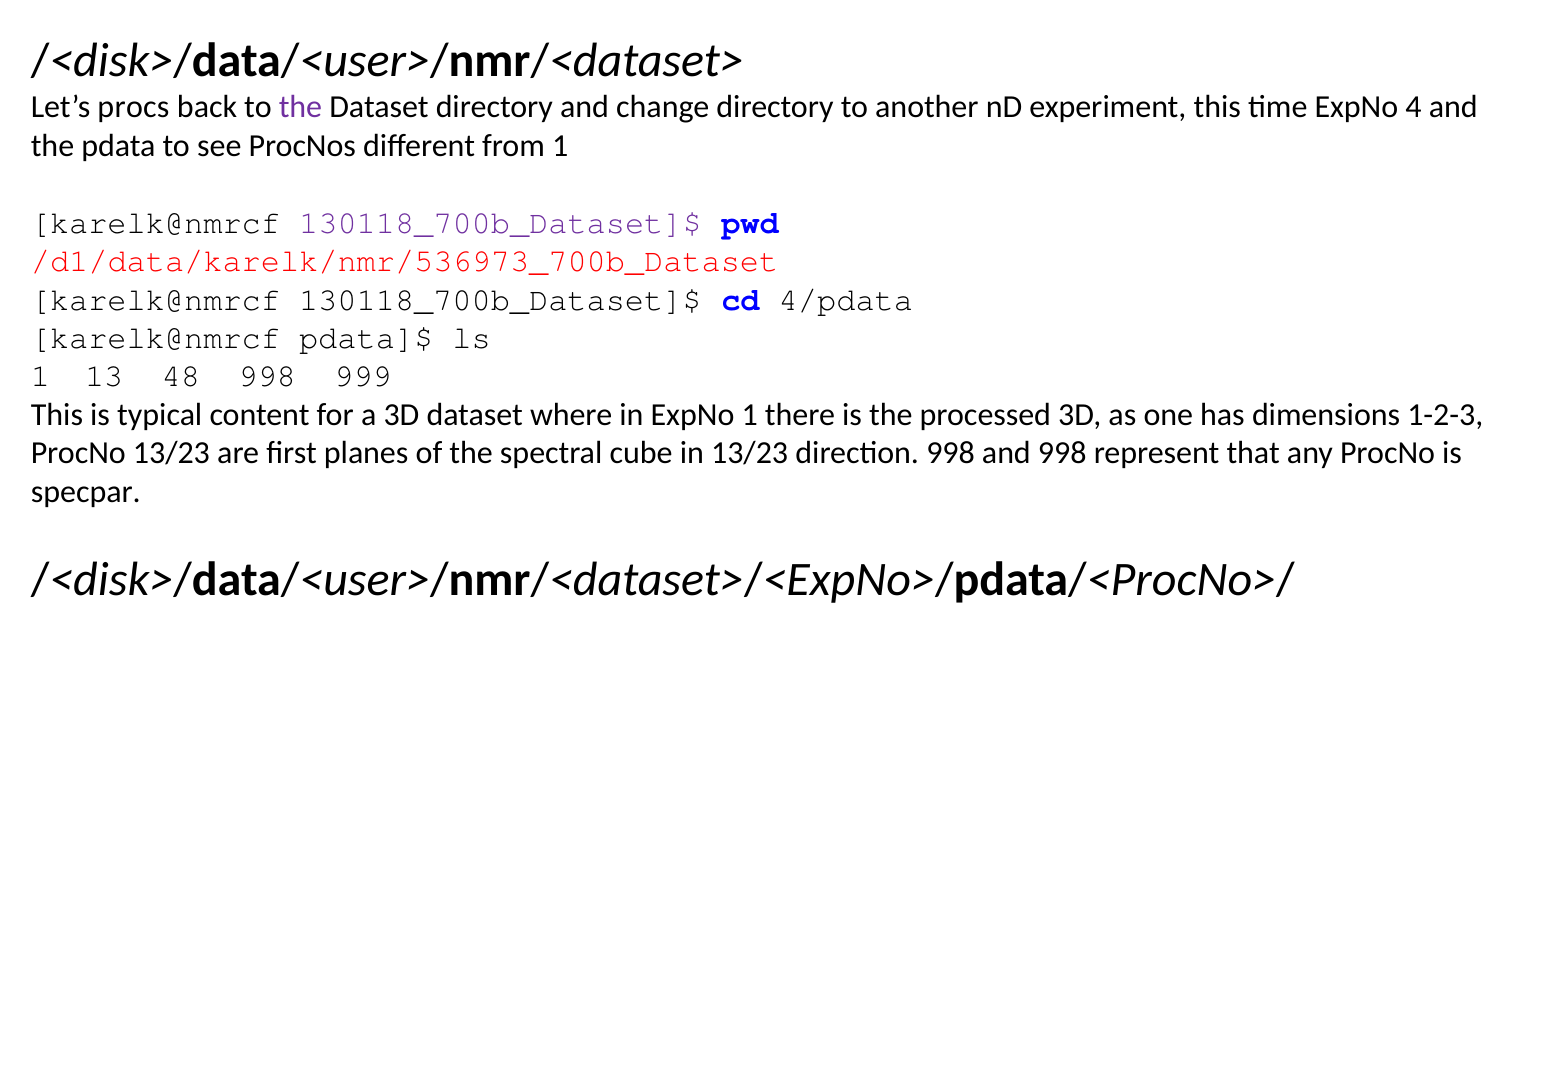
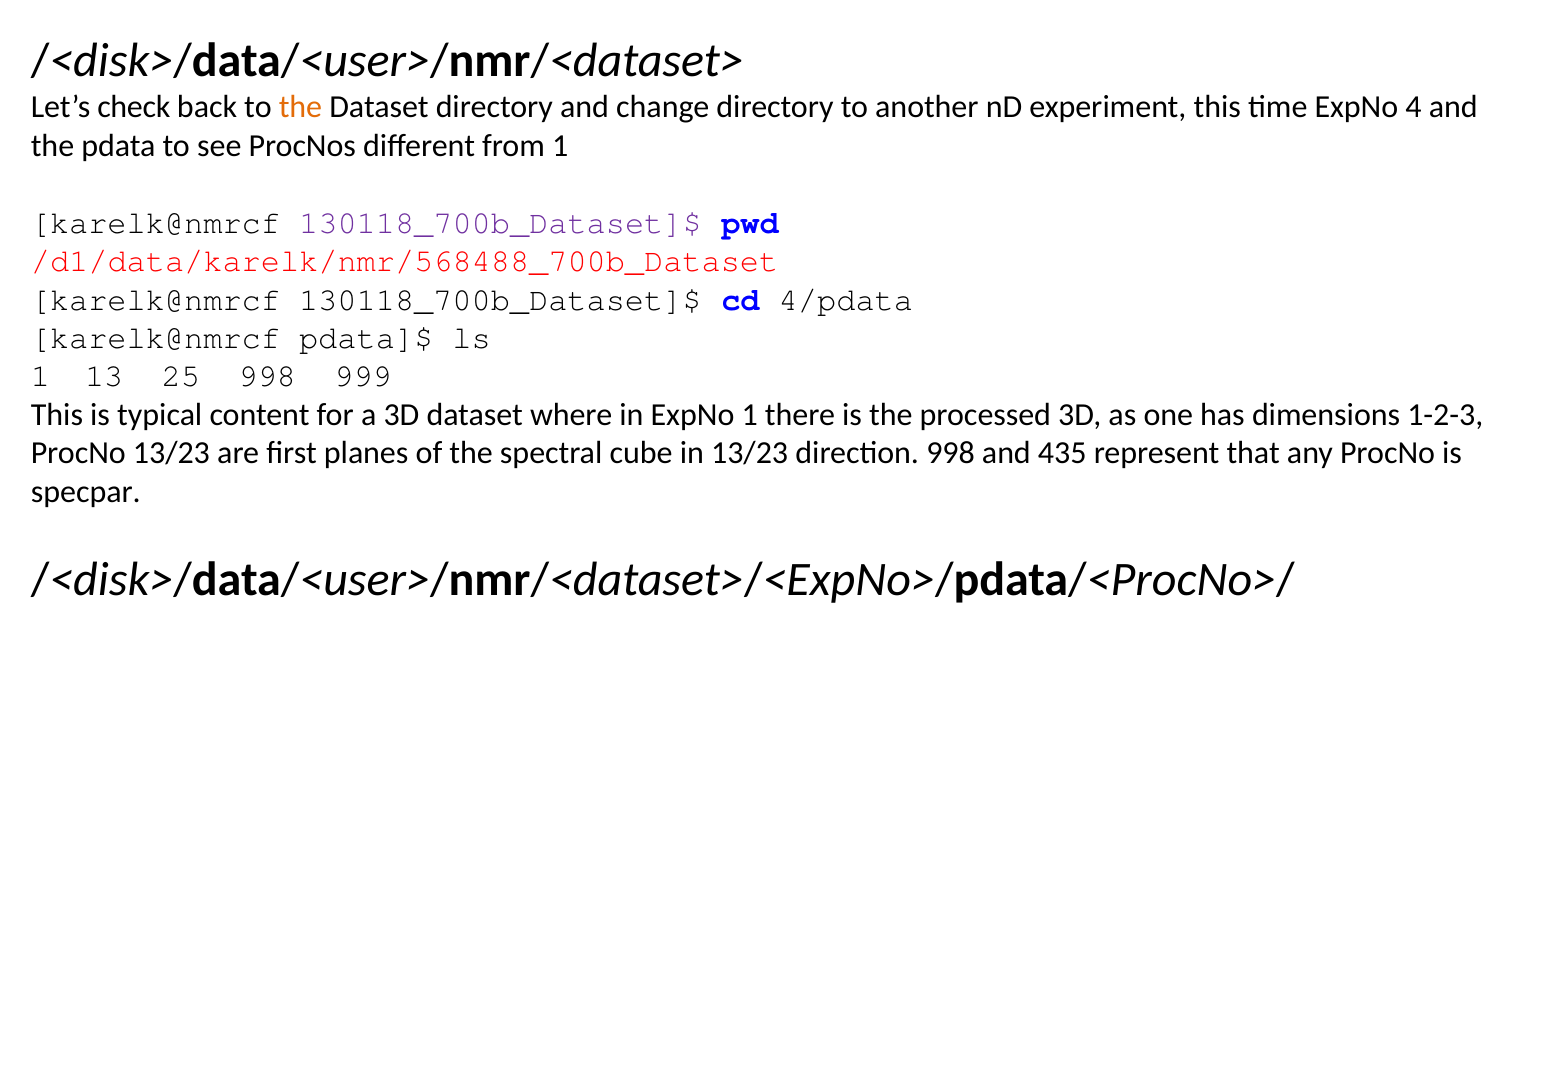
procs: procs -> check (134, 107)
the colour: purple -> orange (300, 107)
/d1/data/karelk/nmr/536973_700b_Dataset: /d1/data/karelk/nmr/536973_700b_Dataset -> /d1/data/karelk/nmr/568488_700b_Dataset (405, 261)
48: 48 -> 25 (181, 376)
and 998: 998 -> 435 (1062, 453)
